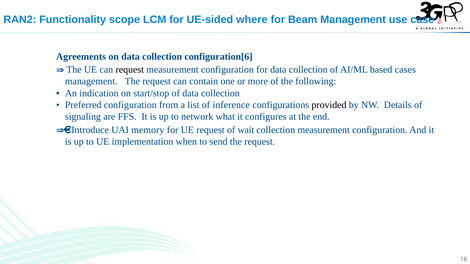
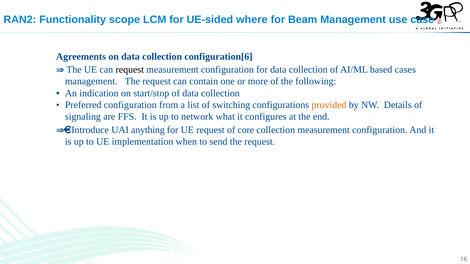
inference: inference -> switching (231, 105)
provided colour: black -> orange (329, 105)
memory: memory -> anything (148, 130)
wait: wait -> core (246, 130)
